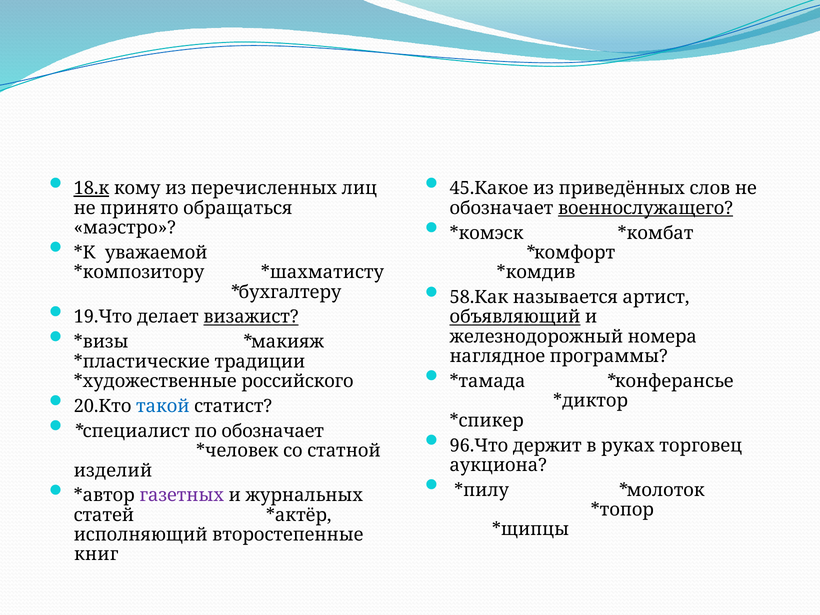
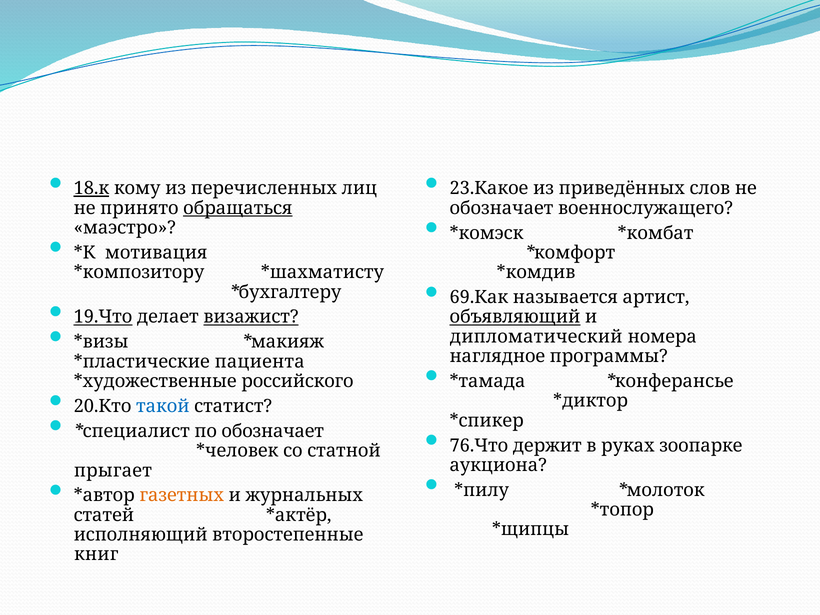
45.Какое: 45.Какое -> 23.Какое (489, 188)
обращаться underline: none -> present (238, 208)
военнослужащего underline: present -> none (646, 208)
уважаемой: уважаемой -> мотивация (156, 253)
58.Как: 58.Как -> 69.Как (479, 297)
19.Что underline: none -> present (103, 317)
железнодорожный: железнодорожный -> дипломатический (536, 337)
традиции: традиции -> пациента (260, 362)
96.Что: 96.Что -> 76.Что (479, 446)
торговец: торговец -> зоопарке (701, 446)
изделий: изделий -> прыгает (113, 470)
газетных colour: purple -> orange (182, 495)
